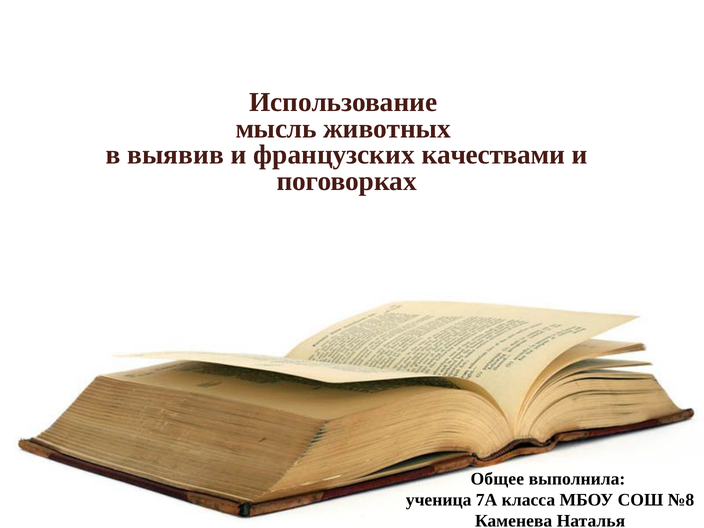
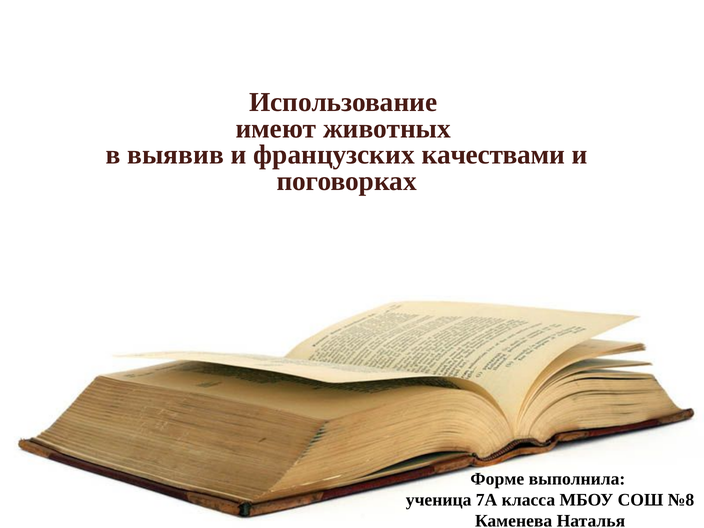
мысль: мысль -> имеют (276, 129)
Общее: Общее -> Форме (497, 479)
